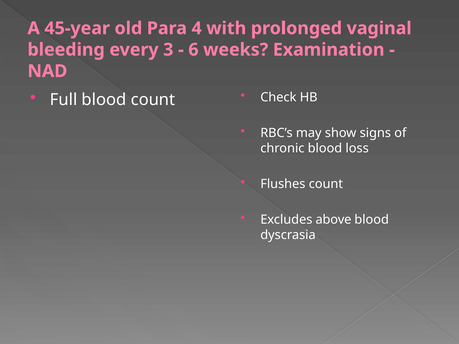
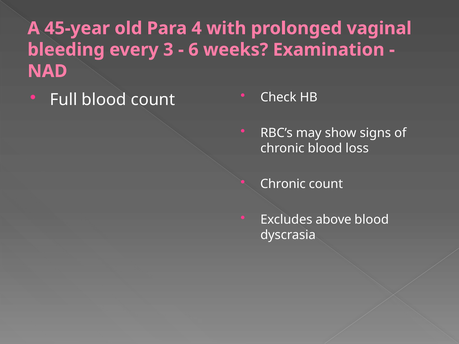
Flushes: Flushes -> Chronic (283, 184)
